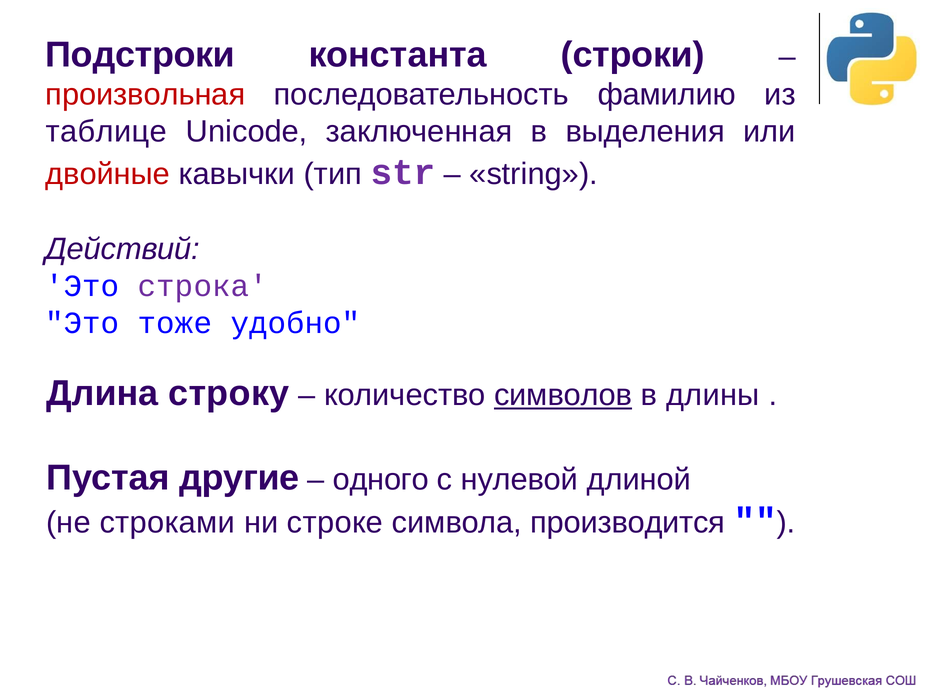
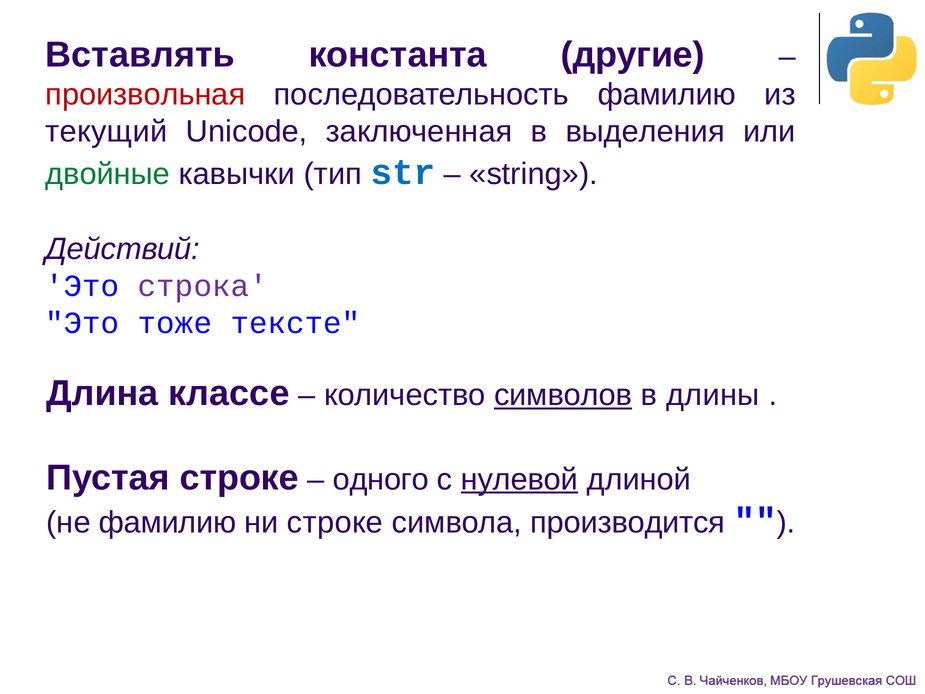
Подстроки: Подстроки -> Вставлять (140, 55)
строки: строки -> другие (633, 55)
таблице: таблице -> текущий (106, 132)
двойные colour: red -> green (108, 174)
str colour: purple -> blue (403, 172)
удобно: удобно -> тексте (295, 323)
строку: строку -> классе (229, 393)
Пустая другие: другие -> строке (239, 477)
нулевой underline: none -> present (519, 479)
не строками: строками -> фамилию (168, 522)
